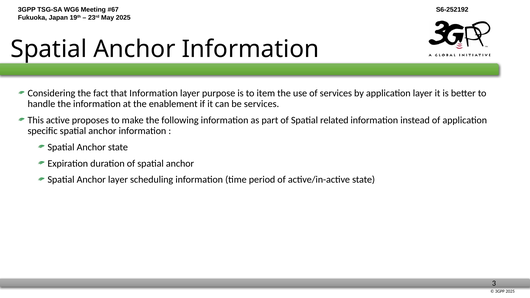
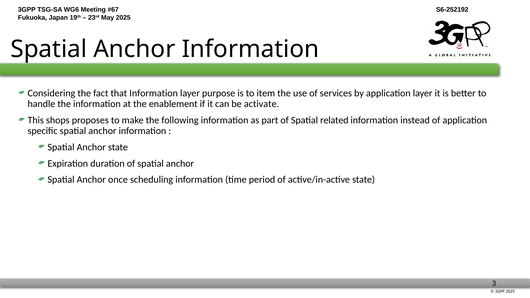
be services: services -> activate (262, 104)
active: active -> shops (58, 120)
Anchor layer: layer -> once (118, 180)
